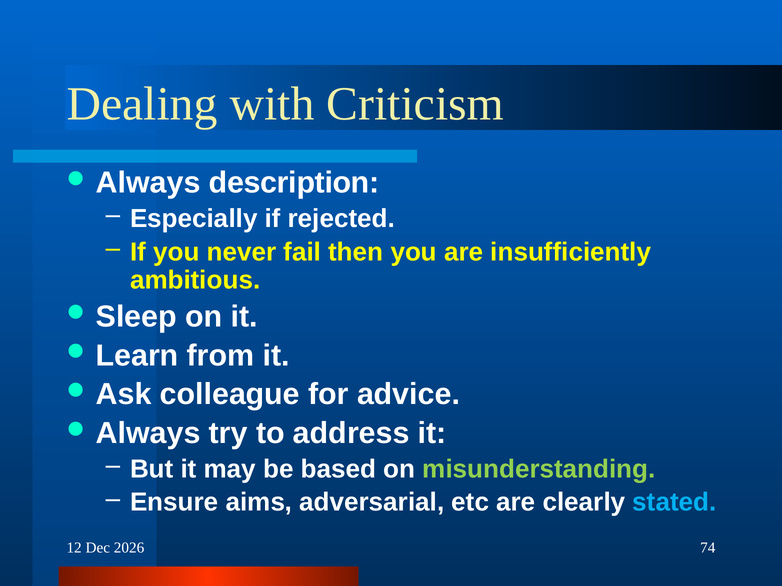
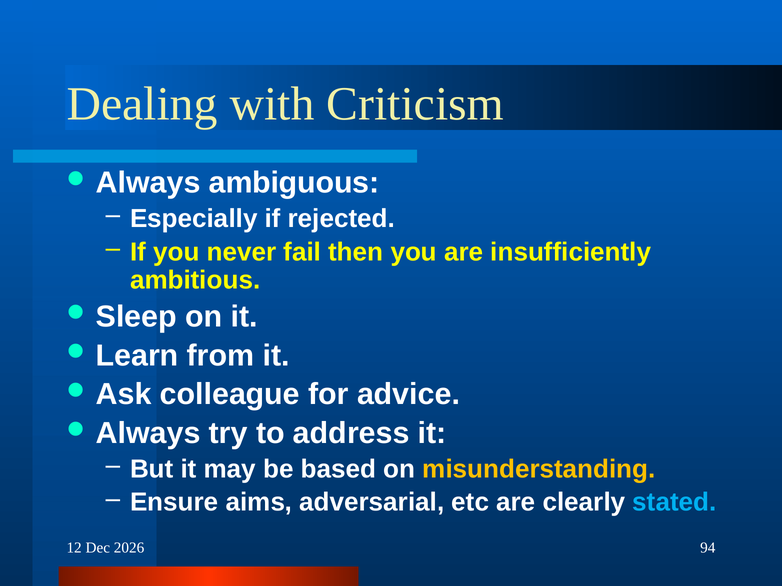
description: description -> ambiguous (294, 183)
misunderstanding colour: light green -> yellow (539, 469)
74: 74 -> 94 (708, 548)
